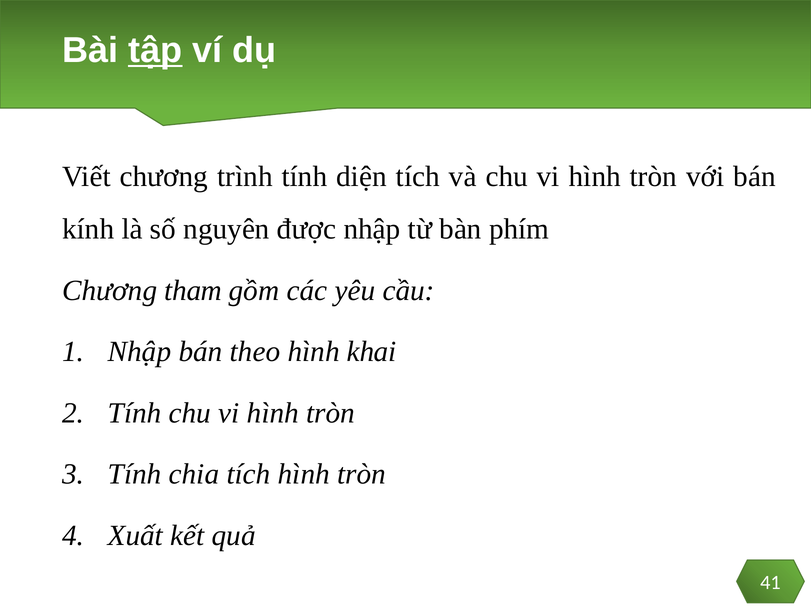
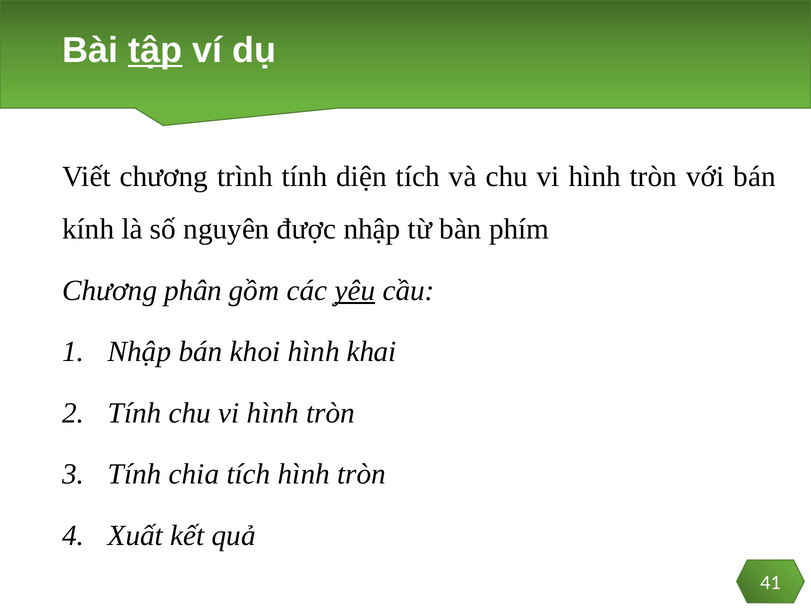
tham: tham -> phân (193, 291)
yêu underline: none -> present (355, 291)
theo: theo -> khoi (255, 352)
